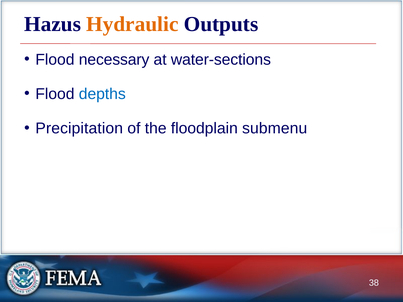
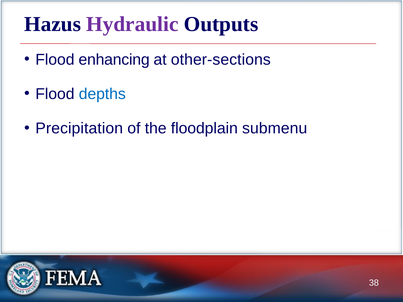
Hydraulic colour: orange -> purple (132, 24)
necessary: necessary -> enhancing (114, 60)
water-sections: water-sections -> other-sections (221, 60)
